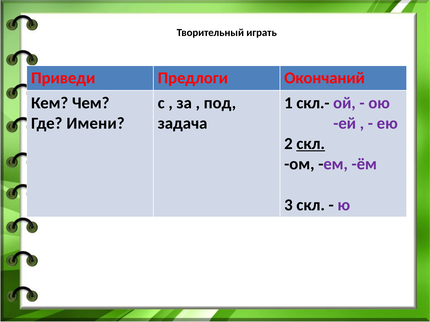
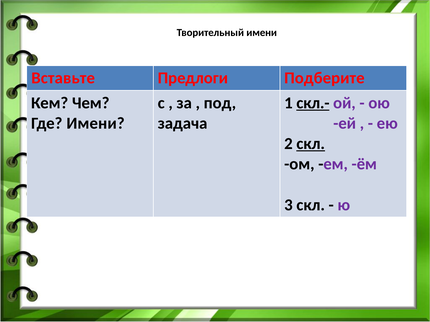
Творительный играть: играть -> имени (262, 33)
Приведи: Приведи -> Вставьте (63, 78)
Окончаний: Окончаний -> Подберите (324, 78)
скл.- underline: none -> present (313, 103)
